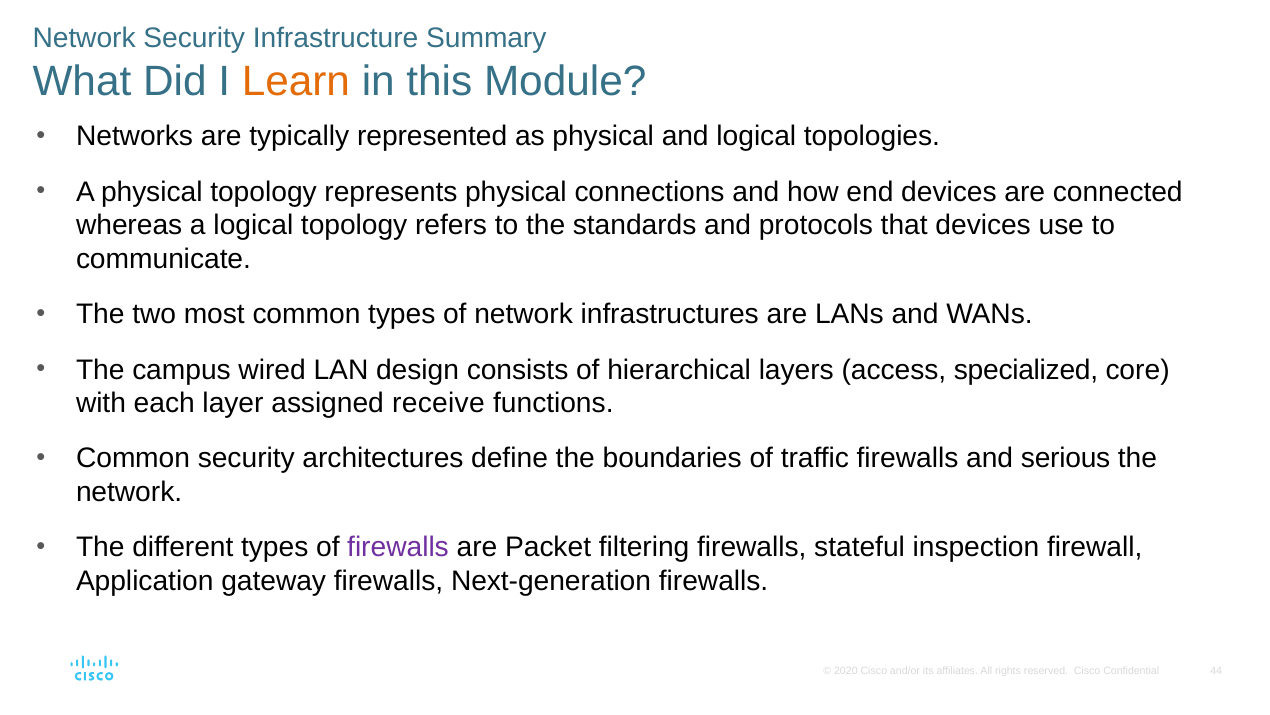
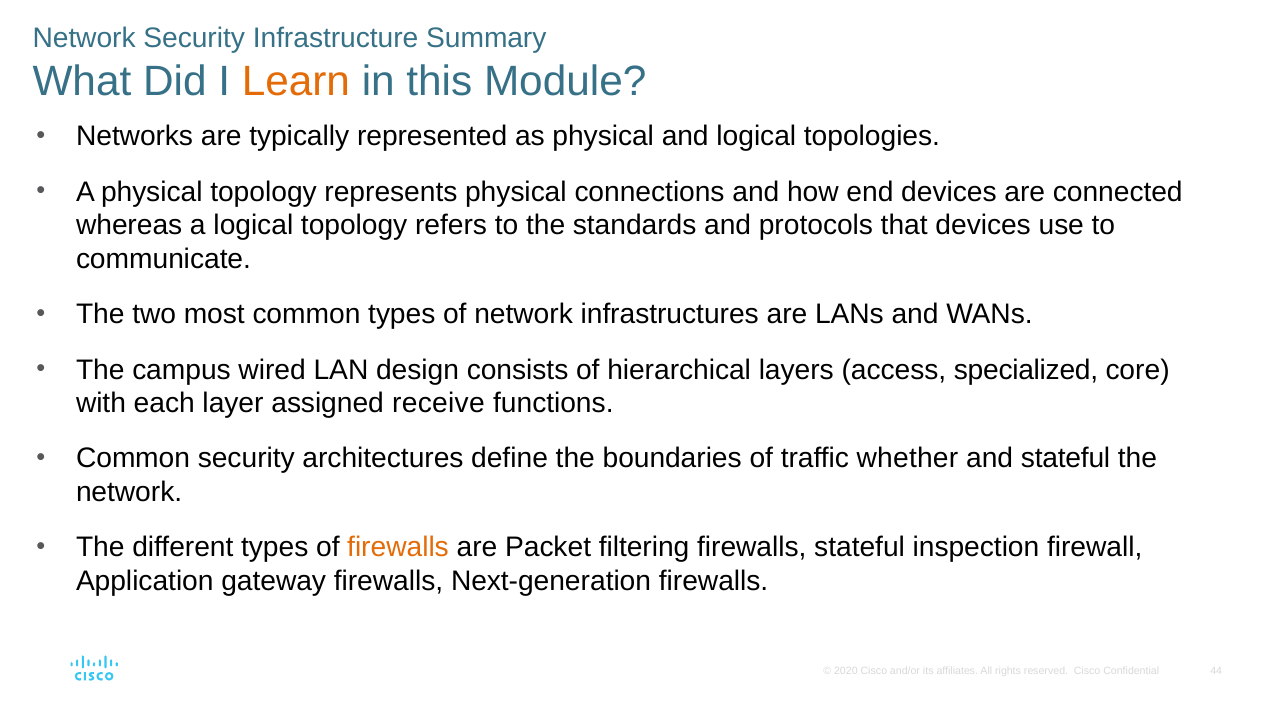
traffic firewalls: firewalls -> whether (907, 458)
and serious: serious -> stateful (1066, 458)
firewalls colour: purple -> orange (398, 547)
